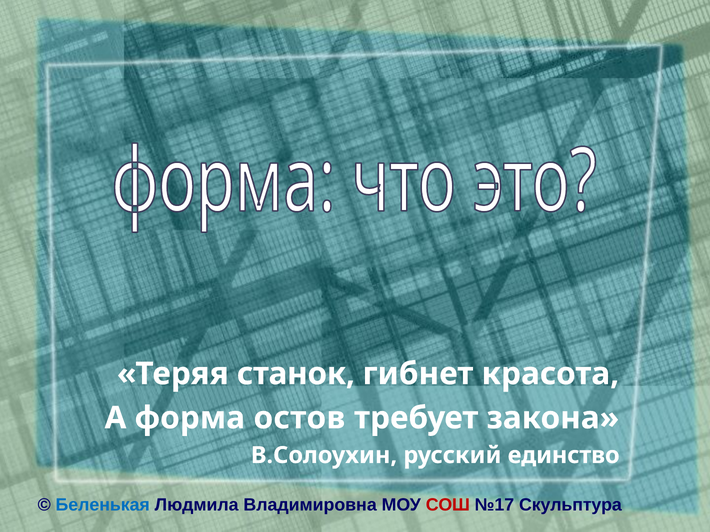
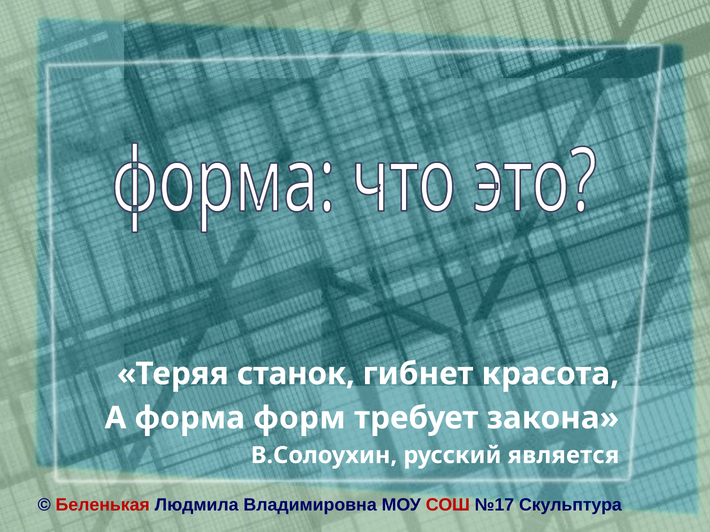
остов: остов -> форм (299, 418)
единство: единство -> является (563, 456)
Беленькая colour: blue -> red (103, 505)
